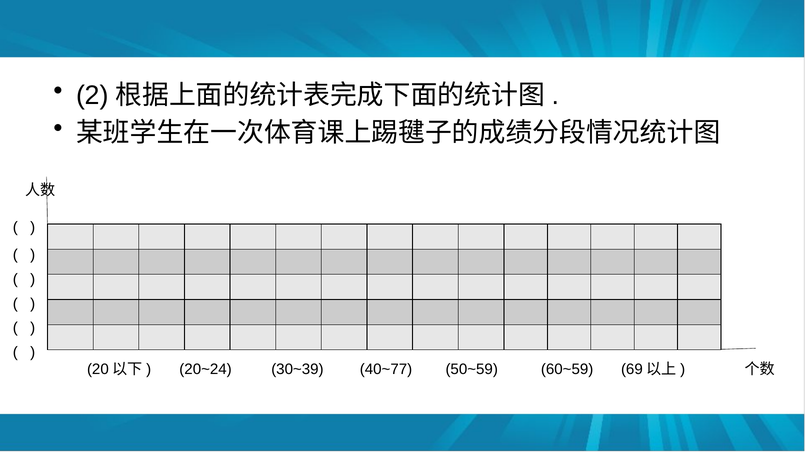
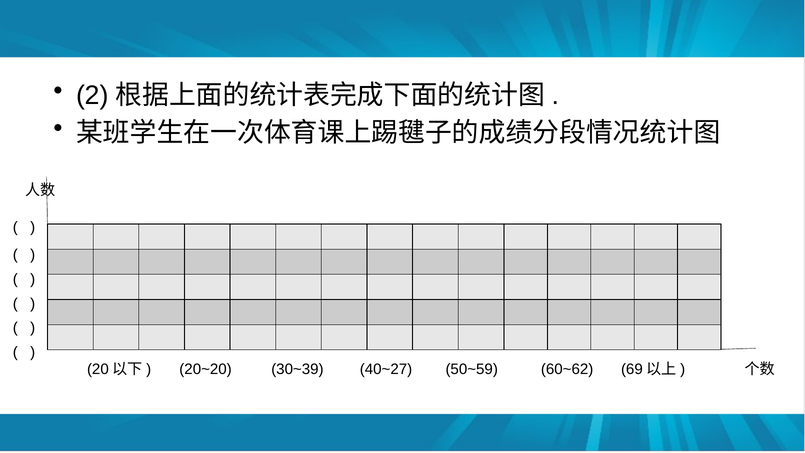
20~24: 20~24 -> 20~20 (206, 369)
40~77: 40~77 -> 40~27 (386, 369)
60~59: 60~59 -> 60~62 (567, 369)
